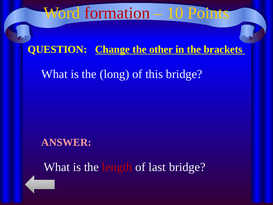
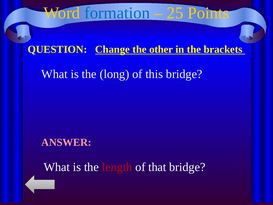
formation colour: red -> blue (117, 13)
10: 10 -> 25 (175, 13)
last: last -> that (157, 167)
